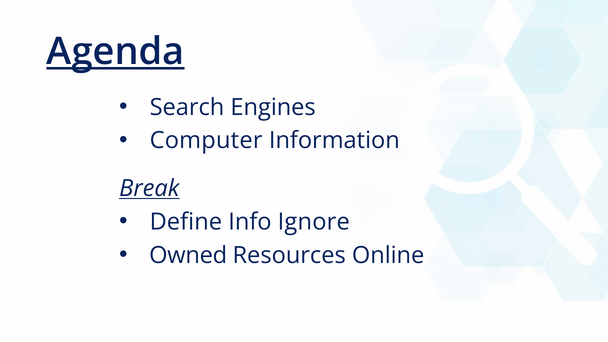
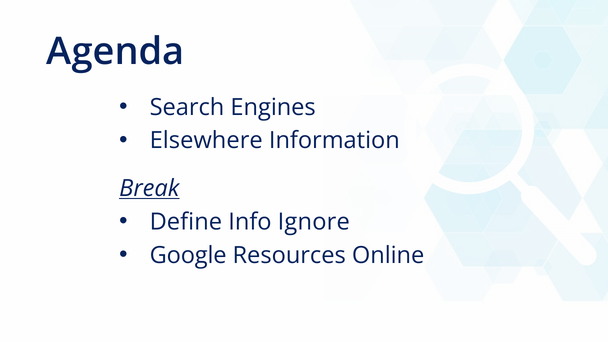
Agenda underline: present -> none (115, 52)
Computer: Computer -> Elsewhere (206, 141)
Owned: Owned -> Google (188, 255)
